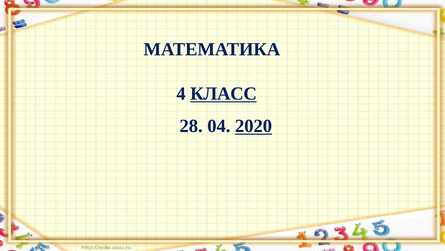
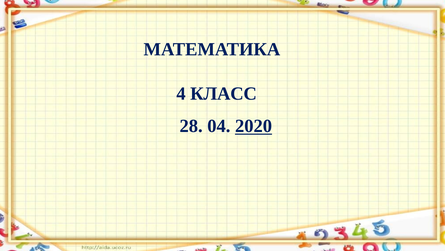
КЛАСС underline: present -> none (224, 94)
